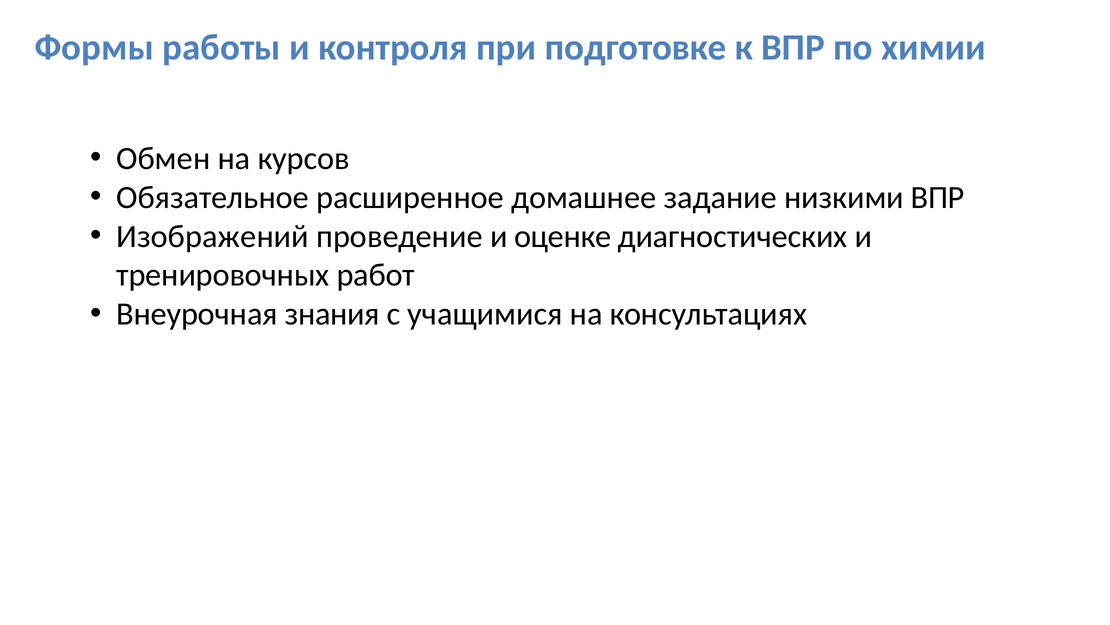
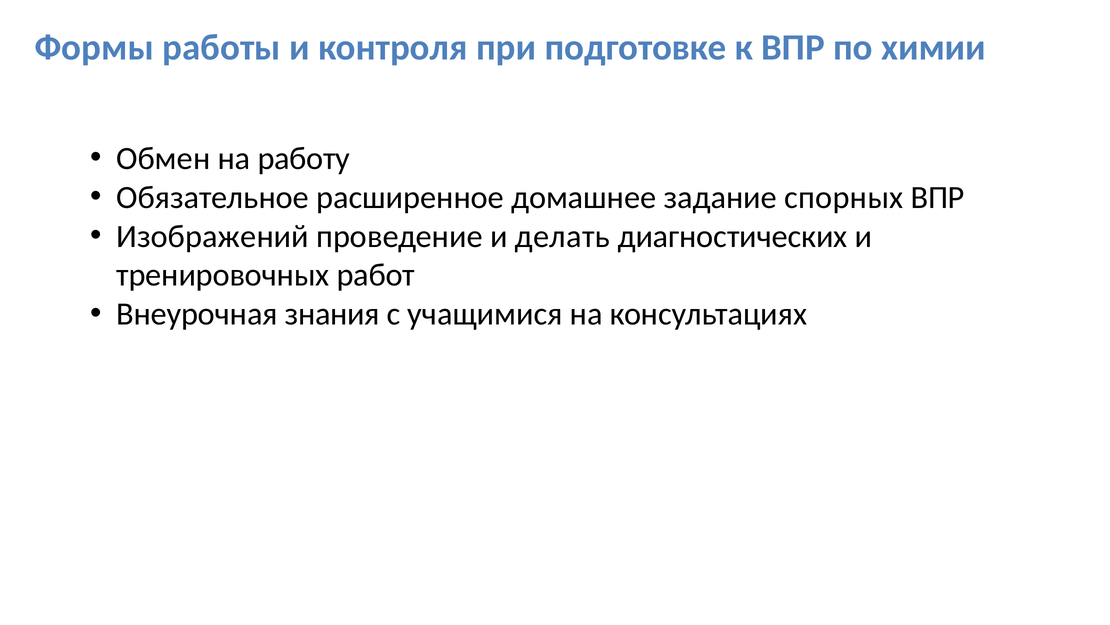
курсов: курсов -> работу (304, 158)
низкими: низкими -> спорных (844, 197)
оценке: оценке -> делать (562, 236)
